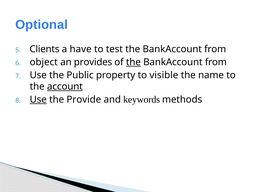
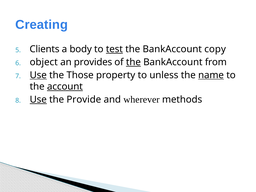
Optional: Optional -> Creating (42, 25)
have: have -> body (81, 49)
test underline: none -> present (114, 49)
from: from -> copy (215, 49)
Use underline: none -> present (38, 75)
Public: Public -> Those (80, 75)
visible: visible -> unless (164, 75)
name underline: none -> present (211, 75)
keywords: keywords -> wherever (141, 100)
